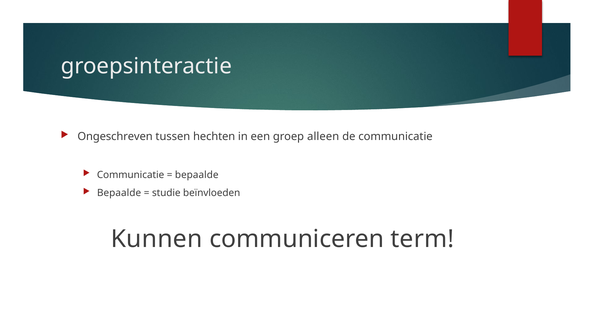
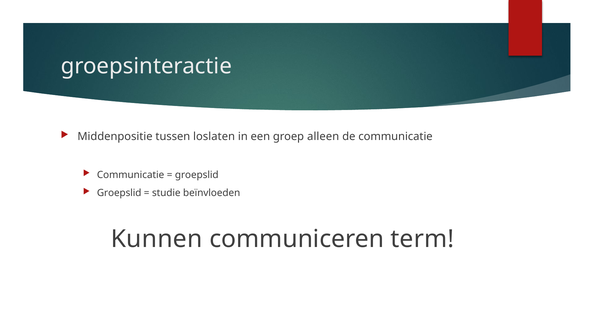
Ongeschreven: Ongeschreven -> Middenpositie (115, 137)
hechten: hechten -> loslaten (214, 137)
bepaalde: bepaalde -> groepslid (197, 175)
Bepaalde: Bepaalde -> Groepslid (119, 193)
